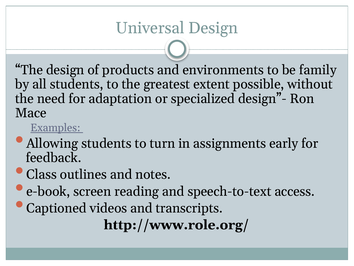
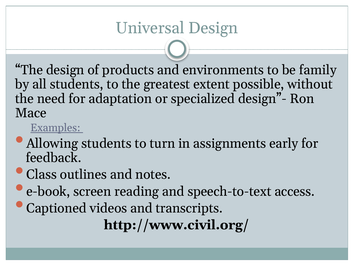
http://www.role.org/: http://www.role.org/ -> http://www.civil.org/ (176, 224)
